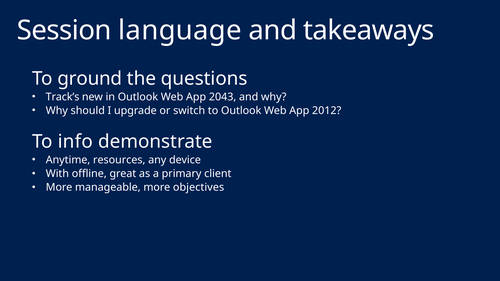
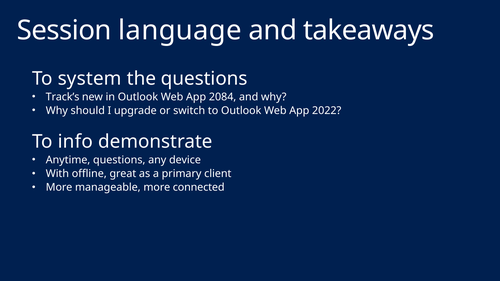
ground: ground -> system (90, 79)
2043: 2043 -> 2084 (223, 97)
2012: 2012 -> 2022 (327, 111)
Anytime resources: resources -> questions (119, 160)
objectives: objectives -> connected (199, 187)
